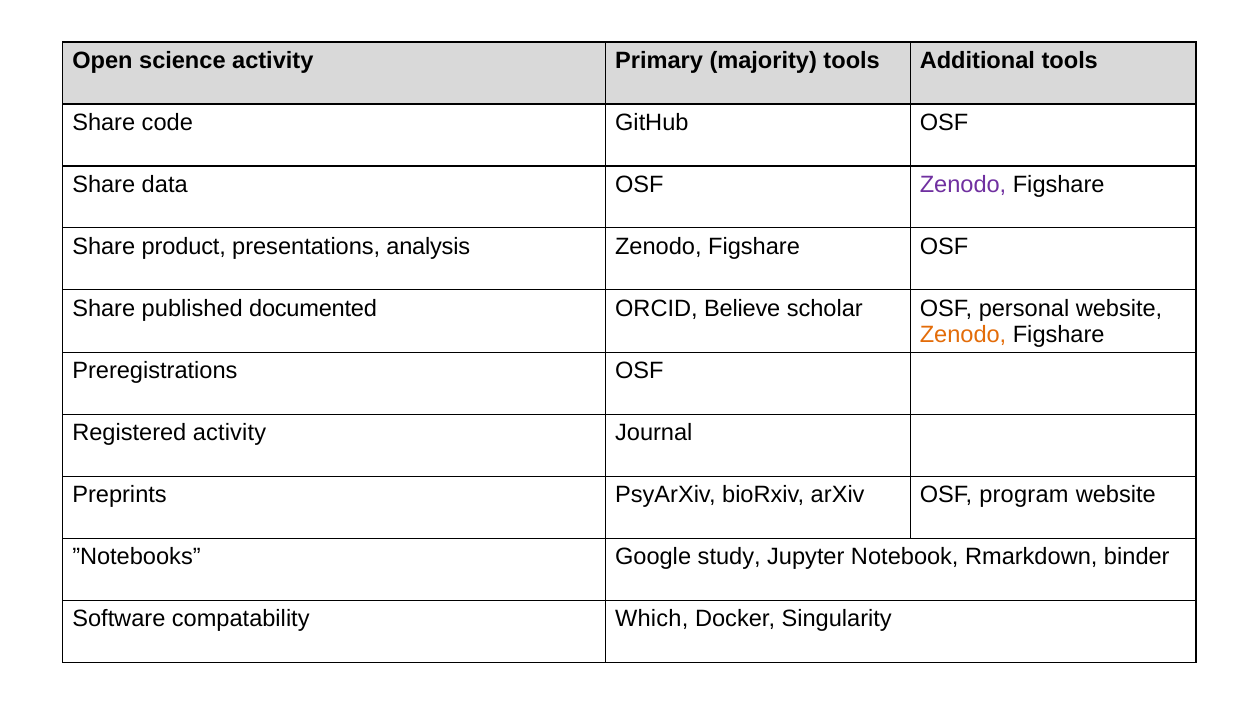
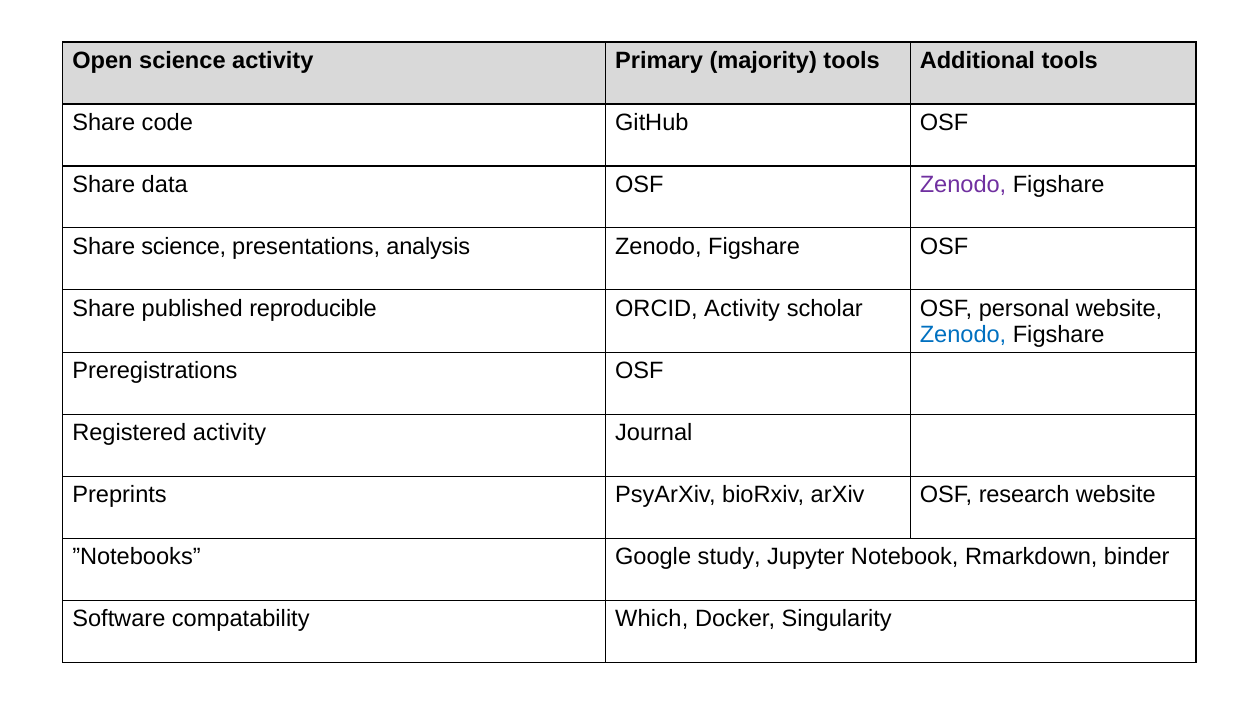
Share product: product -> science (184, 246)
documented: documented -> reproducible (313, 308)
ORCID Believe: Believe -> Activity (742, 308)
Zenodo colour: orange -> blue (963, 335)
program: program -> research (1024, 495)
